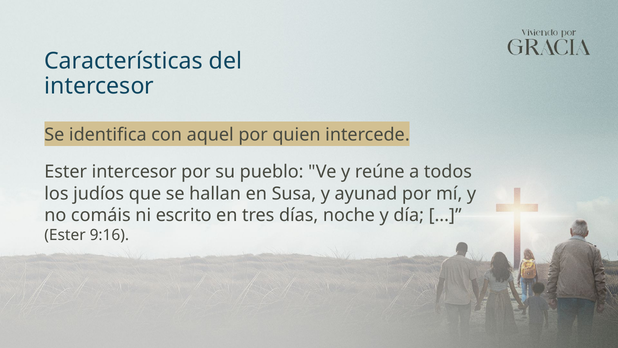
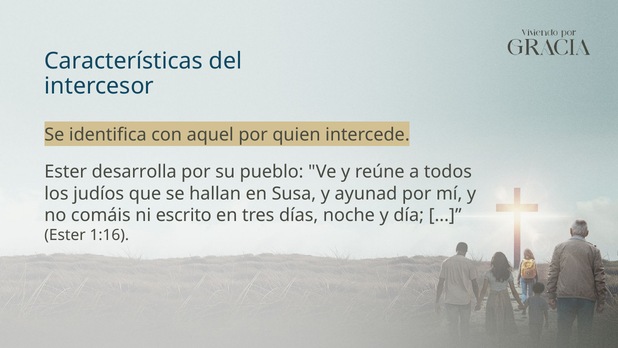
Ester intercesor: intercesor -> desarrolla (134, 172)
9:16: 9:16 -> 1:16 (109, 235)
